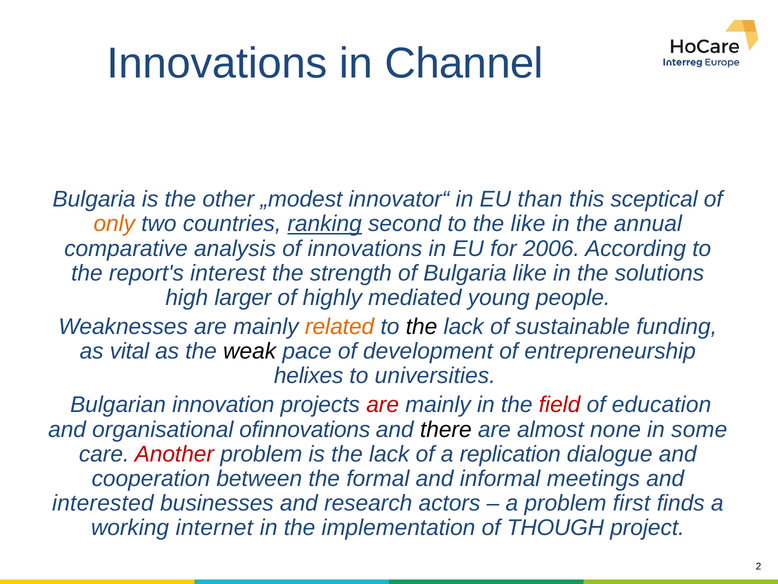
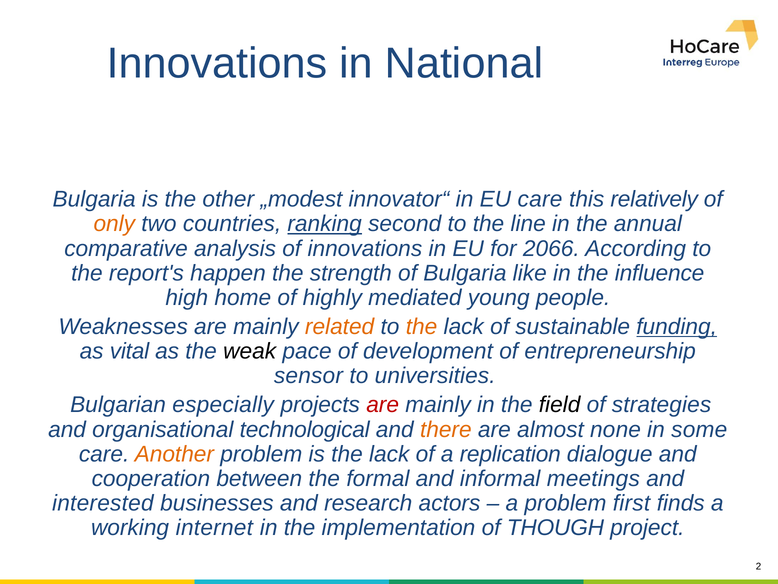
Channel: Channel -> National (464, 64)
EU than: than -> care (540, 199)
sceptical: sceptical -> relatively (654, 199)
the like: like -> line (528, 224)
2006: 2006 -> 2066 (551, 248)
interest: interest -> happen (228, 273)
solutions: solutions -> influence (660, 273)
larger: larger -> home (243, 297)
the colour: black -> orange (422, 326)
funding underline: none -> present (677, 326)
helixes: helixes -> sensor (308, 375)
innovation: innovation -> especially (223, 405)
field colour: red -> black (560, 405)
education: education -> strategies (662, 405)
ofinnovations: ofinnovations -> technological (305, 429)
there colour: black -> orange (446, 429)
Another colour: red -> orange (174, 454)
